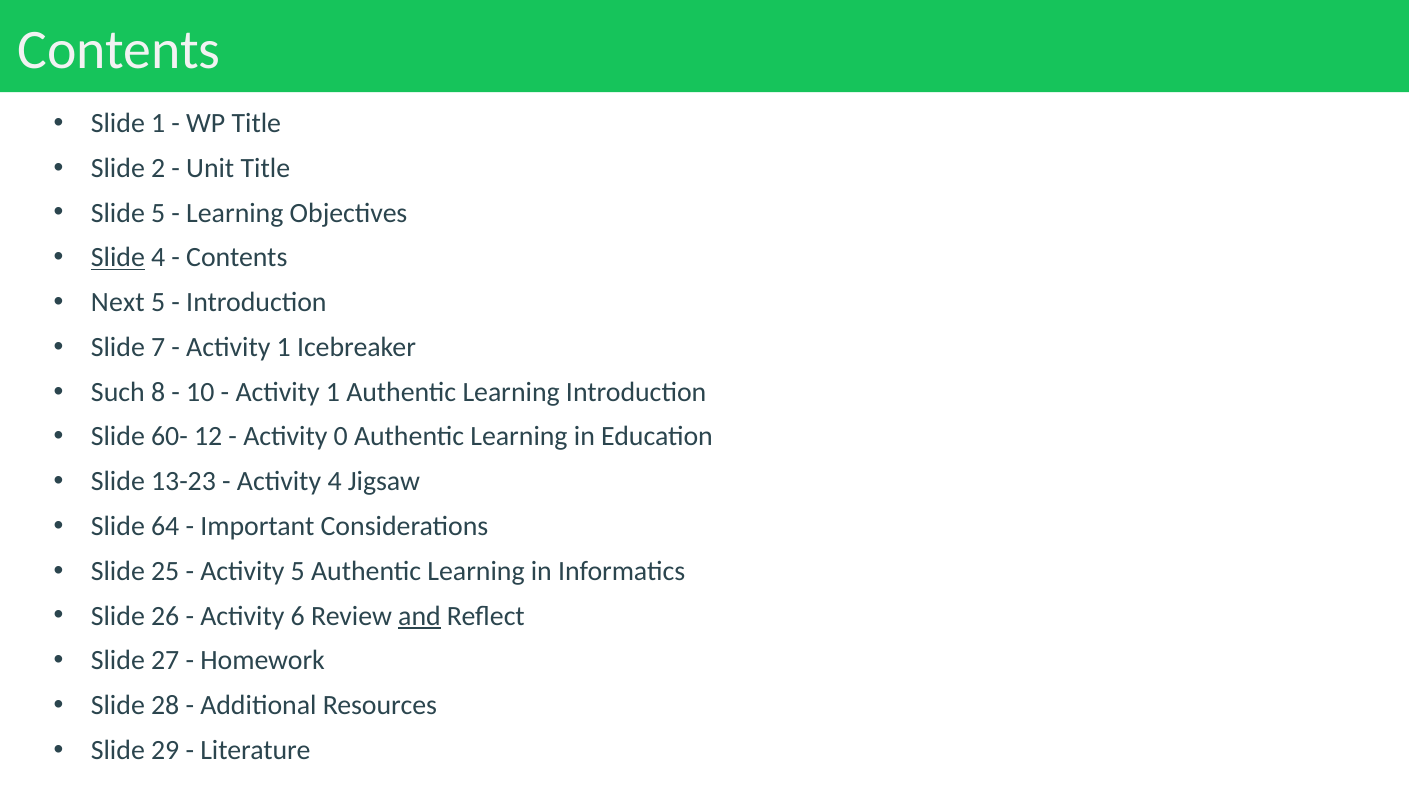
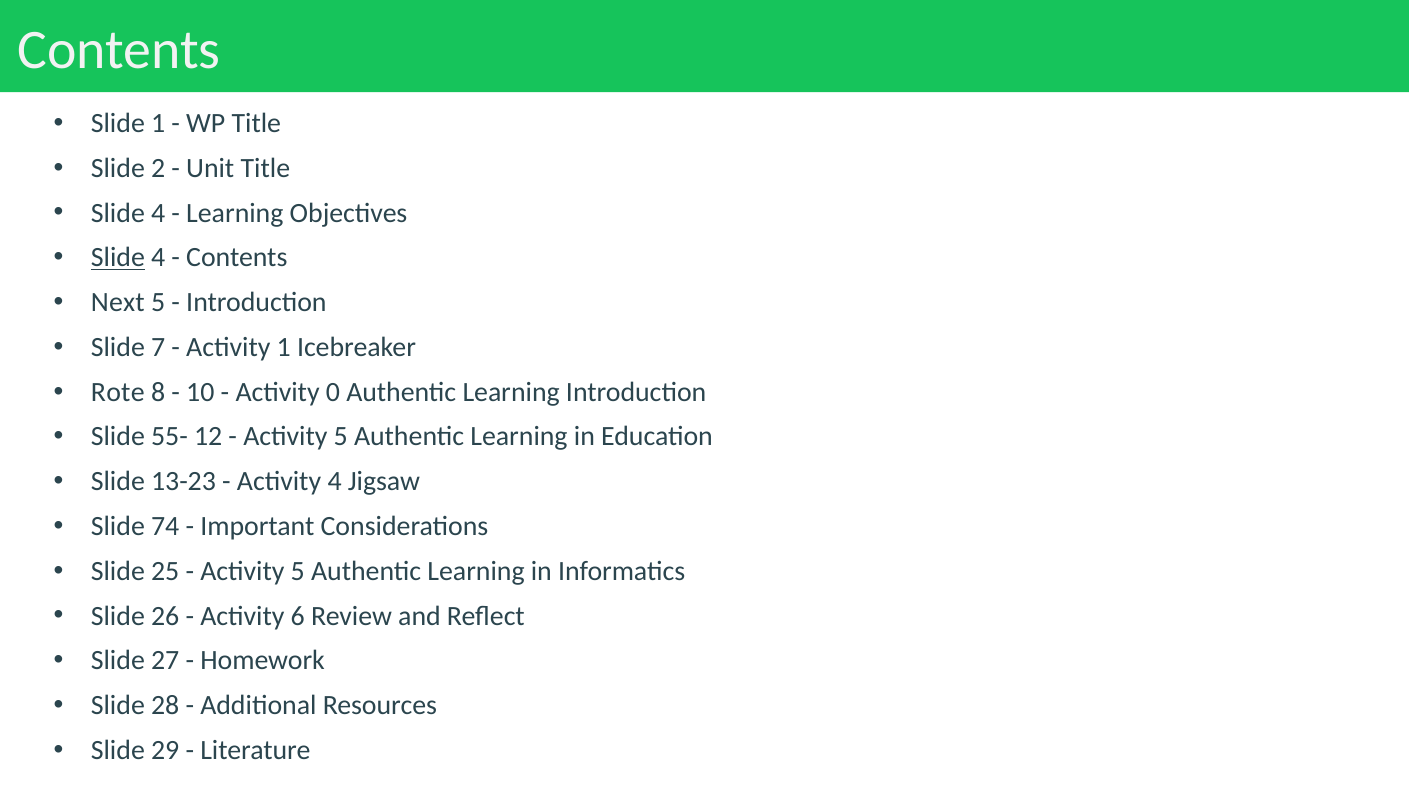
5: 5 -> 4 (158, 213)
Such: Such -> Rote (118, 392)
1: 1 -> 0 (333, 392)
60-: 60- -> 55- (169, 437)
0: 0 -> 5 (341, 437)
64: 64 -> 74 (165, 527)
and underline: present -> none (419, 616)
